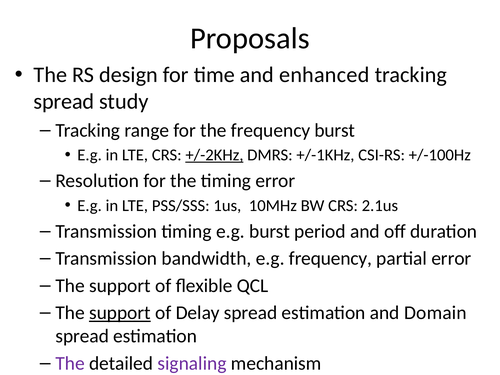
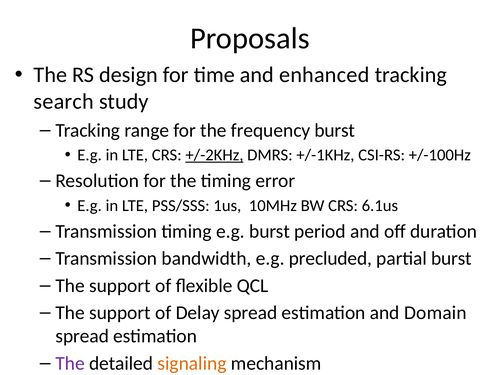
spread: spread -> search (64, 102)
2.1us: 2.1us -> 6.1us (380, 206)
e.g frequency: frequency -> precluded (330, 259)
partial error: error -> burst (451, 259)
support underline: present -> none (120, 313)
signaling colour: purple -> orange (192, 363)
